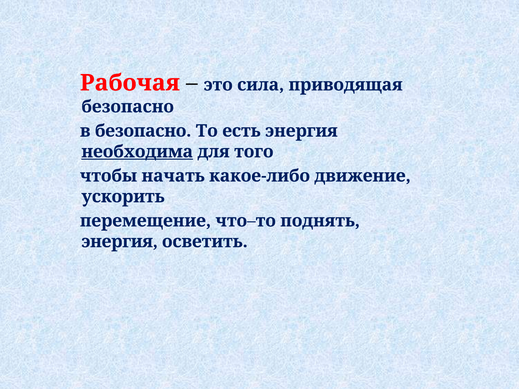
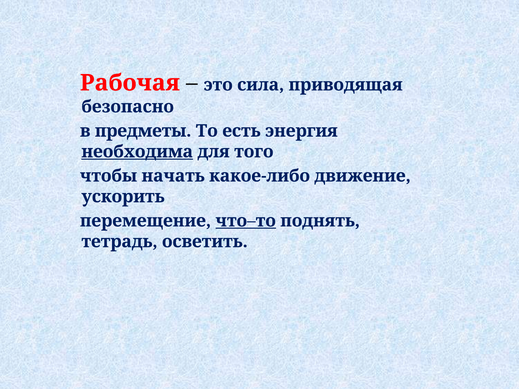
в безопасно: безопасно -> предметы (143, 131)
что–то underline: none -> present (246, 221)
энергия: энергия -> тетрадь (119, 242)
